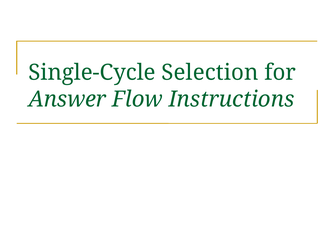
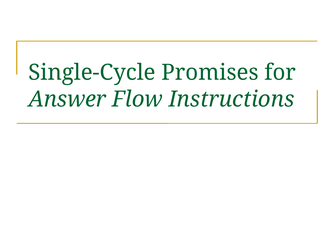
Selection: Selection -> Promises (210, 72)
